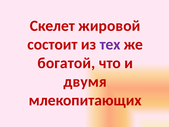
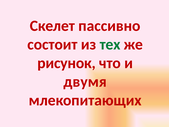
жировой: жировой -> пассивно (109, 26)
тех colour: purple -> green (110, 44)
богатой: богатой -> рисунок (66, 63)
